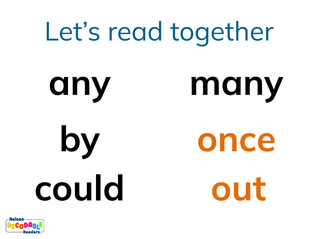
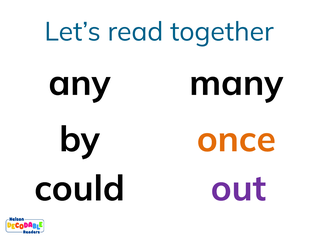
out colour: orange -> purple (238, 188)
